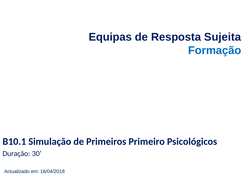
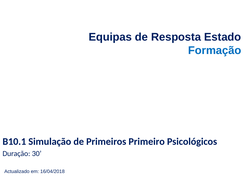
Sujeita: Sujeita -> Estado (223, 37)
